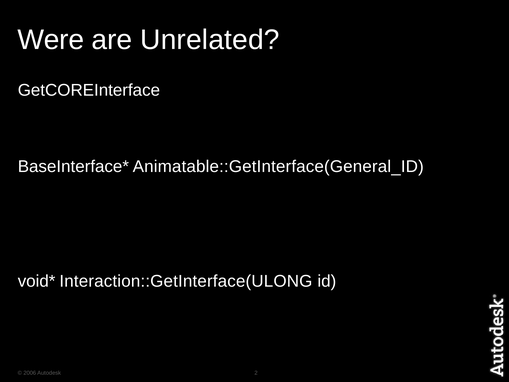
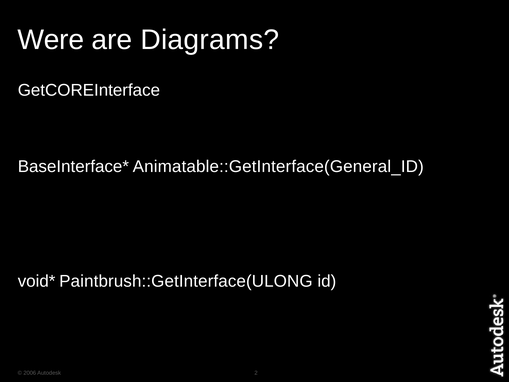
Unrelated: Unrelated -> Diagrams (210, 40)
Interaction::GetInterface(ULONG: Interaction::GetInterface(ULONG -> Paintbrush::GetInterface(ULONG (186, 281)
